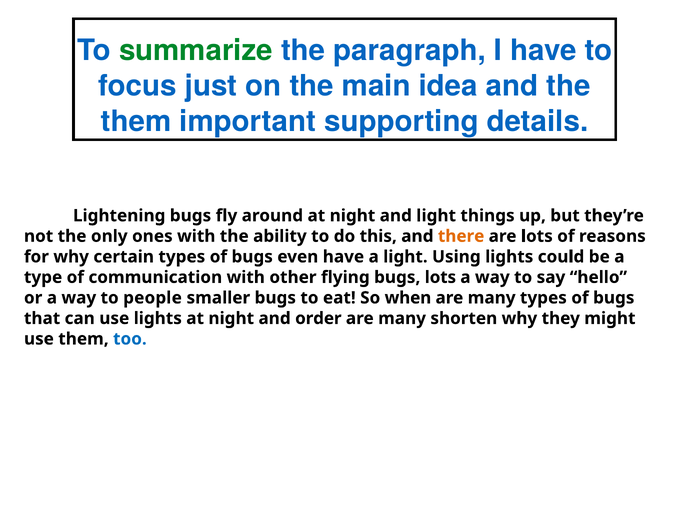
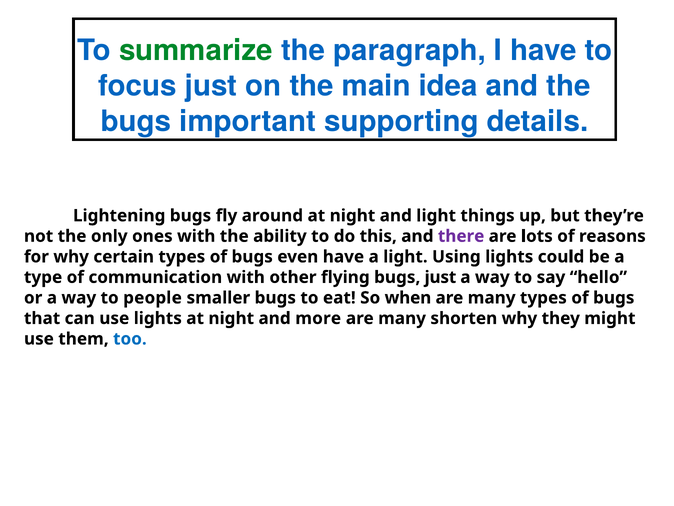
them: them -> bugs (136, 121)
there colour: orange -> purple (461, 236)
bugs lots: lots -> just (440, 277)
order: order -> more (318, 318)
